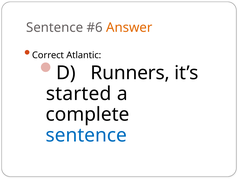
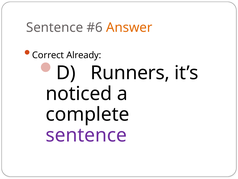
Atlantic: Atlantic -> Already (84, 55)
started: started -> noticed (79, 93)
sentence colour: blue -> purple (86, 135)
